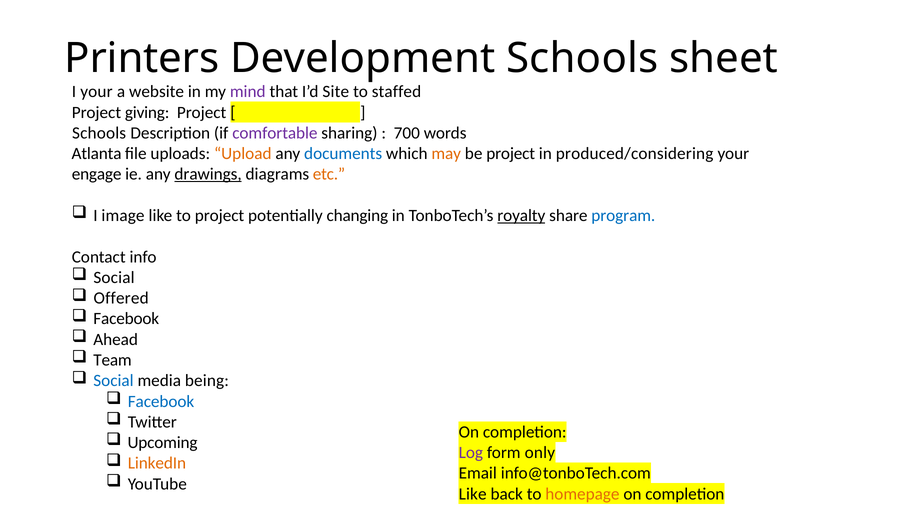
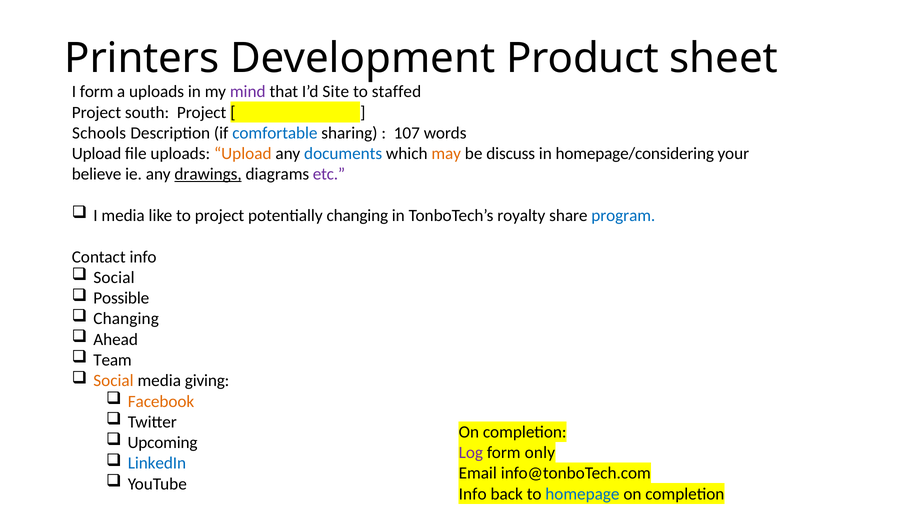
Development Schools: Schools -> Product (583, 58)
I your: your -> form (97, 92)
a website: website -> uploads (157, 92)
giving: giving -> south (147, 112)
comfortable colour: purple -> blue (275, 133)
700: 700 -> 107 (407, 133)
Atlanta: Atlanta -> Upload (97, 154)
be project: project -> discuss (511, 154)
produced/considering: produced/considering -> homepage/considering (635, 154)
engage: engage -> believe (97, 174)
etc colour: orange -> purple (329, 174)
I image: image -> media (123, 216)
royalty underline: present -> none (521, 216)
Offered: Offered -> Possible (121, 298)
Facebook: Facebook -> Changing (126, 319)
Social colour: blue -> orange (113, 381)
being: being -> giving (207, 381)
Facebook colour: blue -> orange (161, 402)
LinkedIn colour: orange -> blue (157, 464)
Like: Like -> Info (473, 494)
homepage colour: orange -> blue (582, 494)
